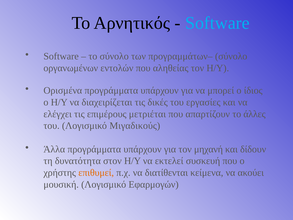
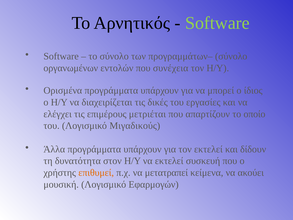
Software colour: light blue -> light green (217, 23)
αληθείας: αληθείας -> συνέχεια (171, 68)
άλλες: άλλες -> οποίο (254, 114)
τον μηχανή: μηχανή -> εκτελεί (208, 149)
διατίθενται: διατίθενται -> μετατραπεί (166, 172)
